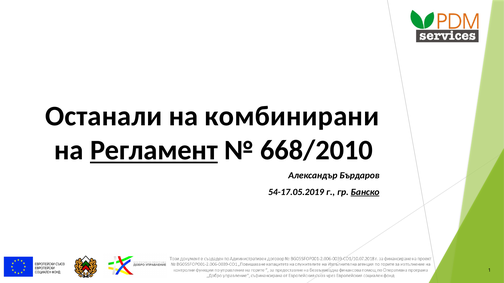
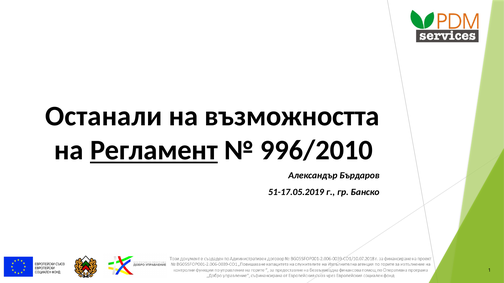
комбинирани: комбинирани -> възможността (292, 117)
668/2010: 668/2010 -> 996/2010 (317, 151)
54-17.05.2019: 54-17.05.2019 -> 51-17.05.2019 (296, 192)
Банско underline: present -> none (365, 192)
